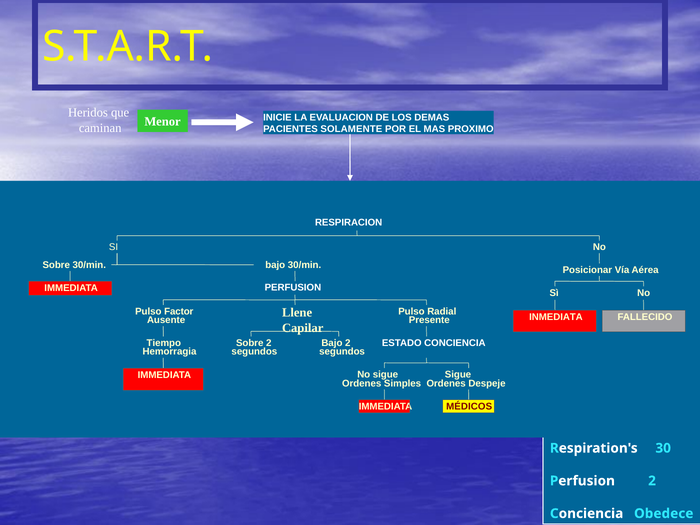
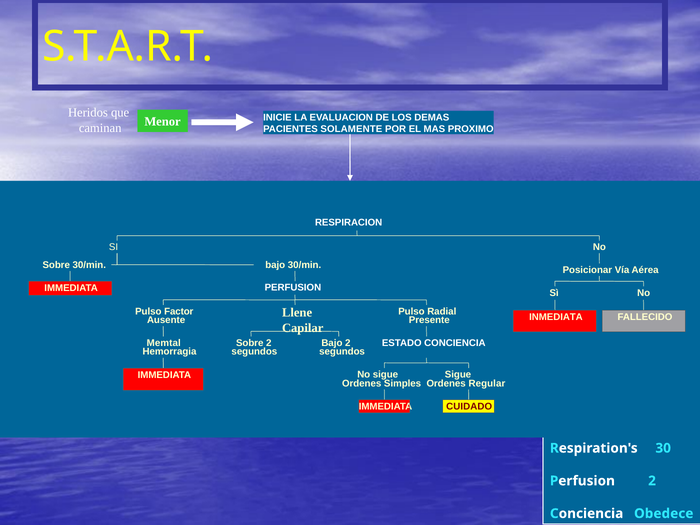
Tiempo: Tiempo -> Memtal (164, 343)
Despeje: Despeje -> Regular (487, 383)
MÉDICOS: MÉDICOS -> CUIDADO (469, 407)
